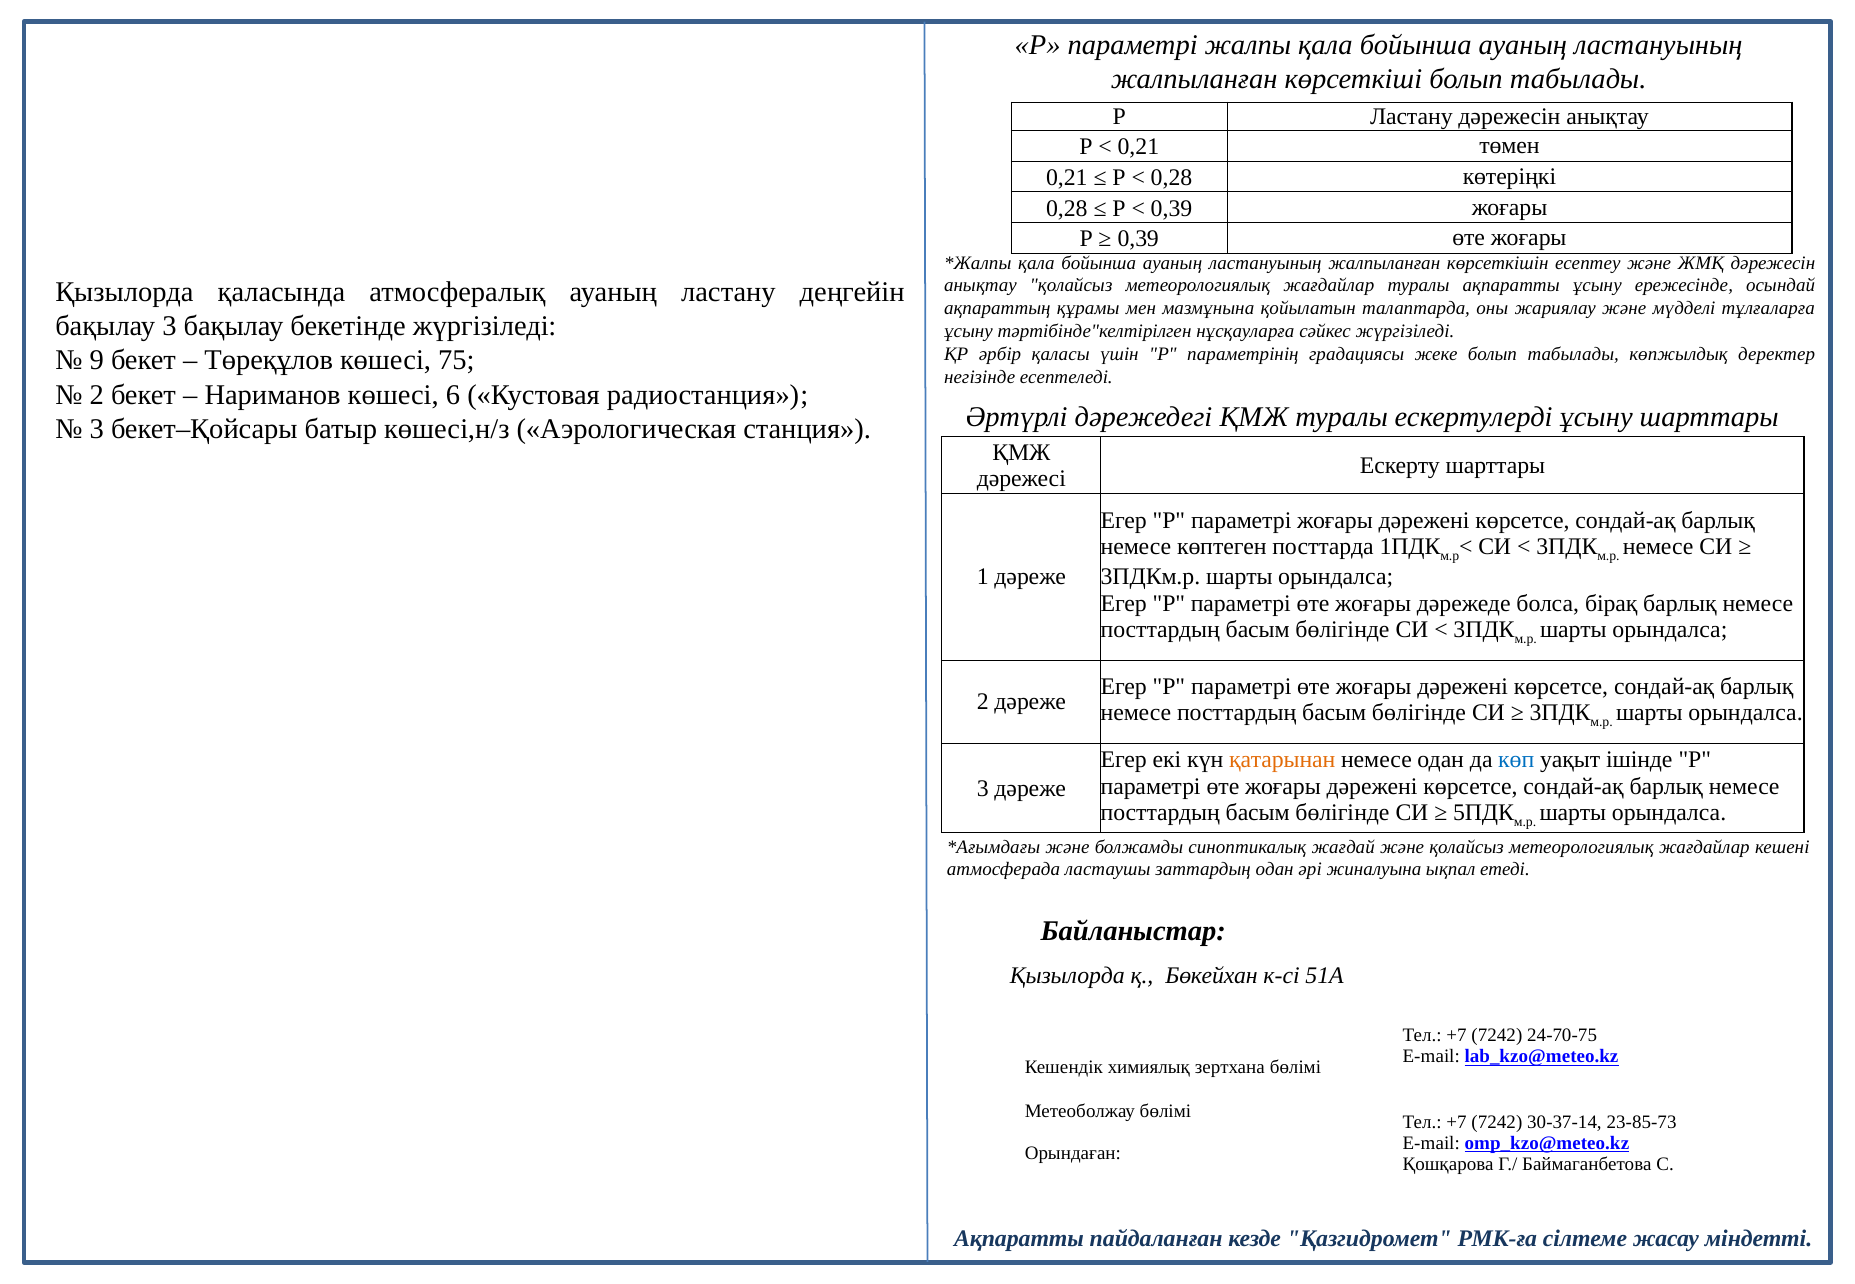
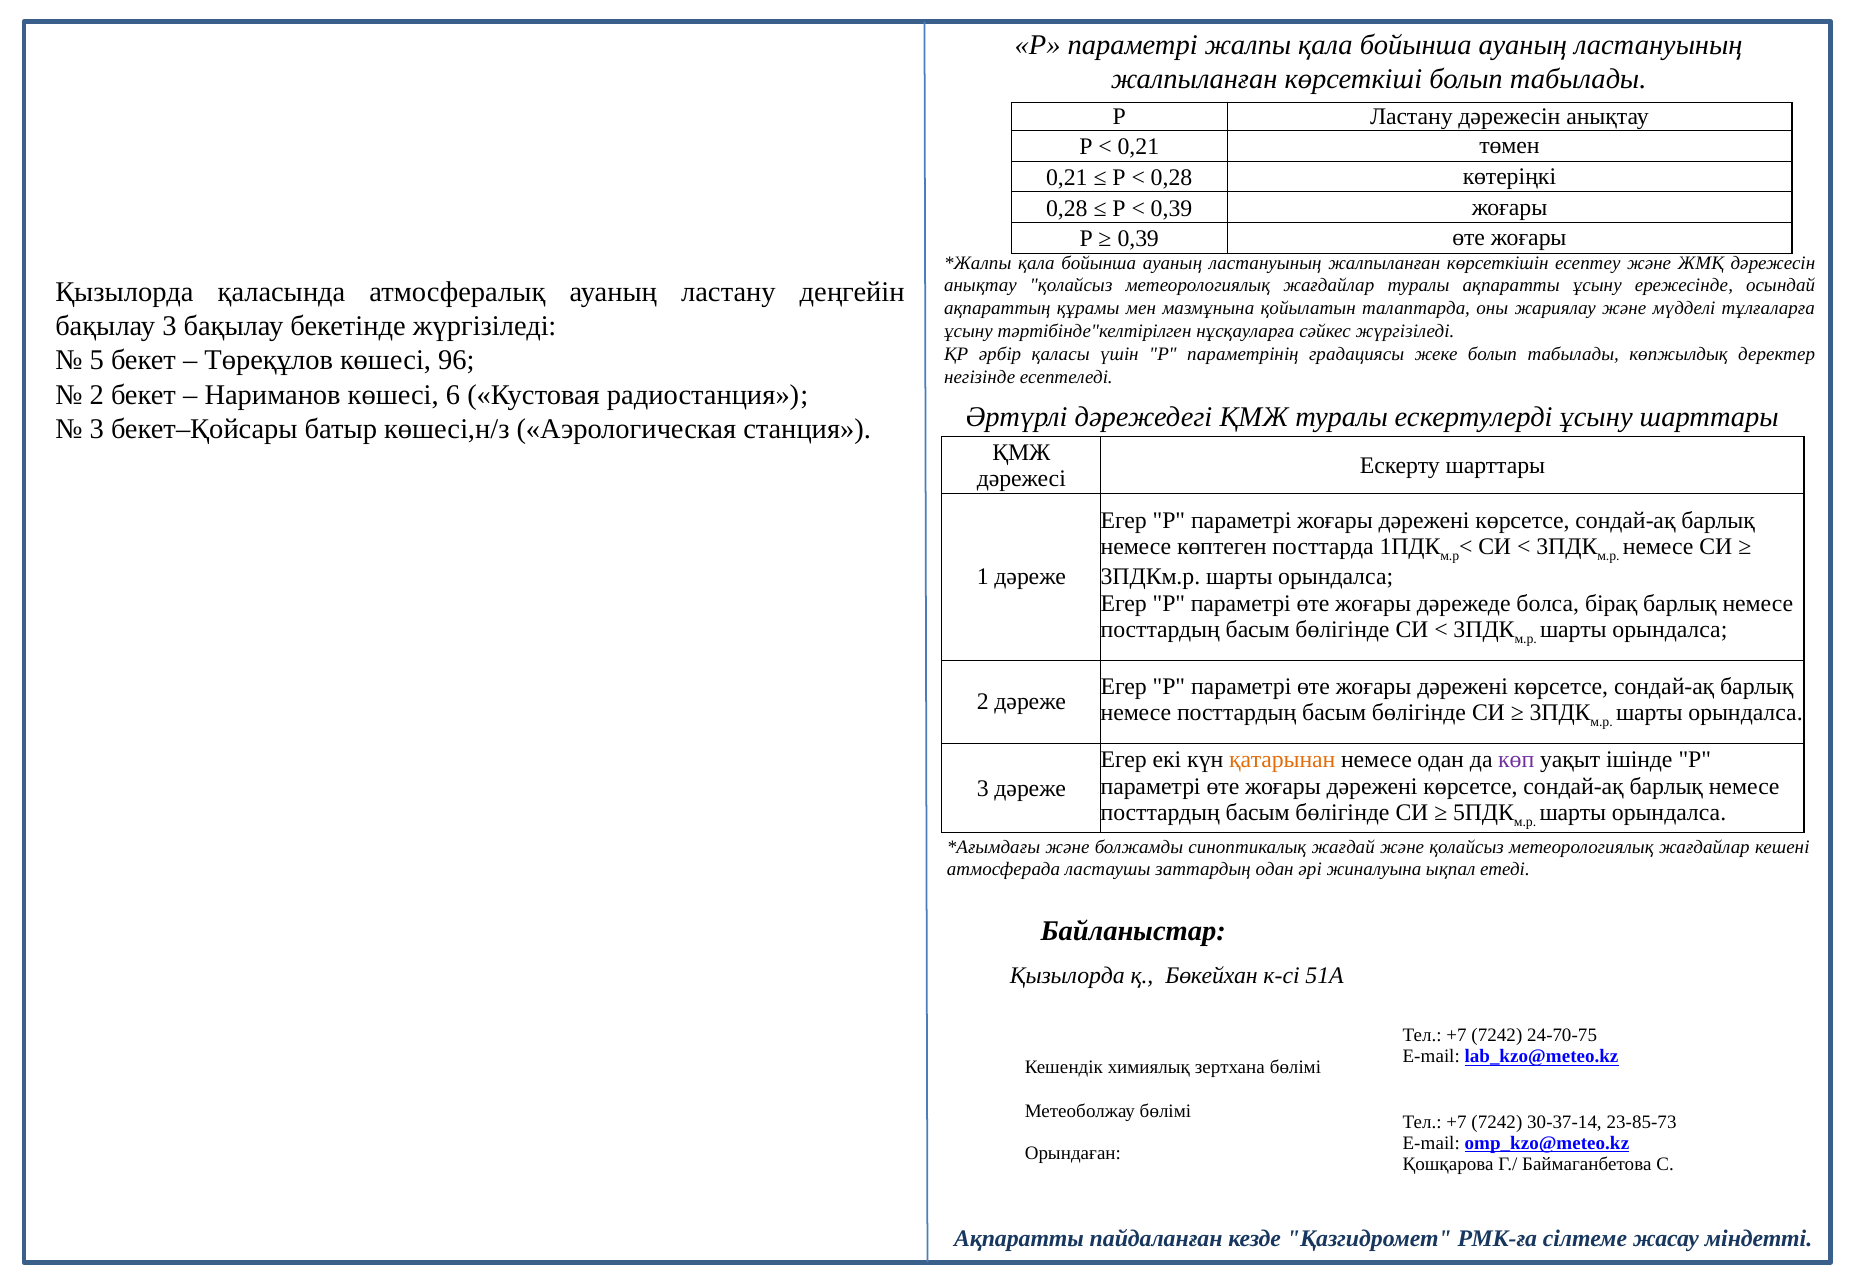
9: 9 -> 5 (97, 360)
75: 75 -> 96 (456, 360)
көп colour: blue -> purple (1516, 760)
